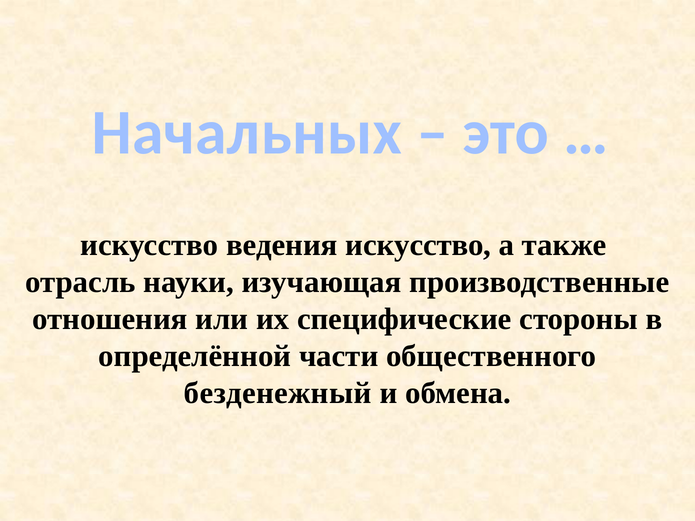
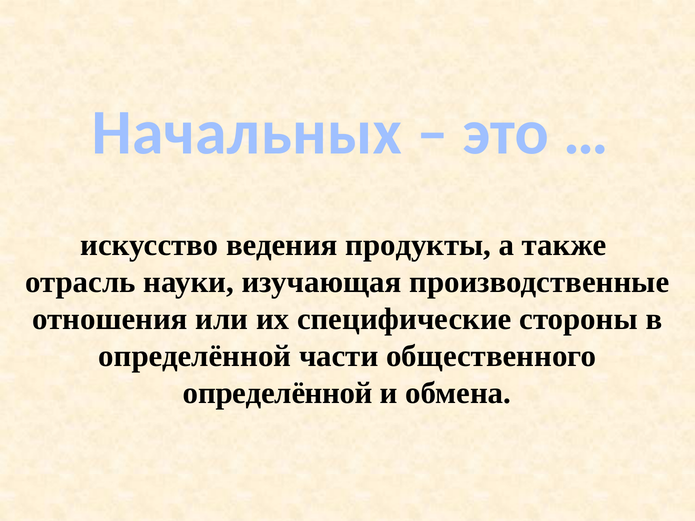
ведения искусство: искусство -> продукты (418, 245)
безденежный: безденежный -> определённой (278, 393)
